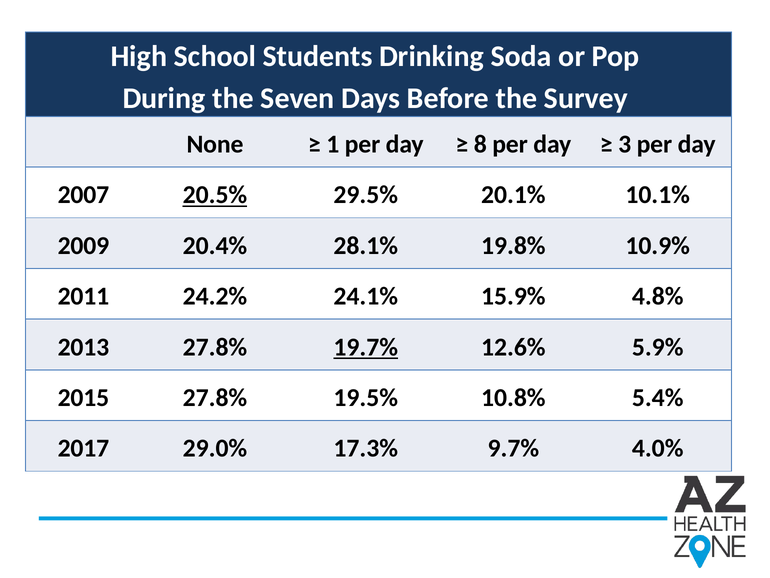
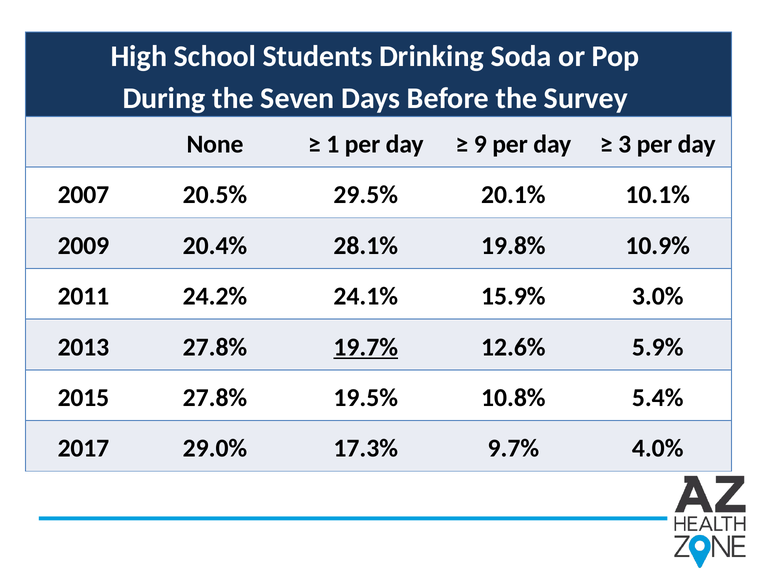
8: 8 -> 9 (480, 144)
20.5% underline: present -> none (215, 195)
4.8%: 4.8% -> 3.0% (658, 296)
